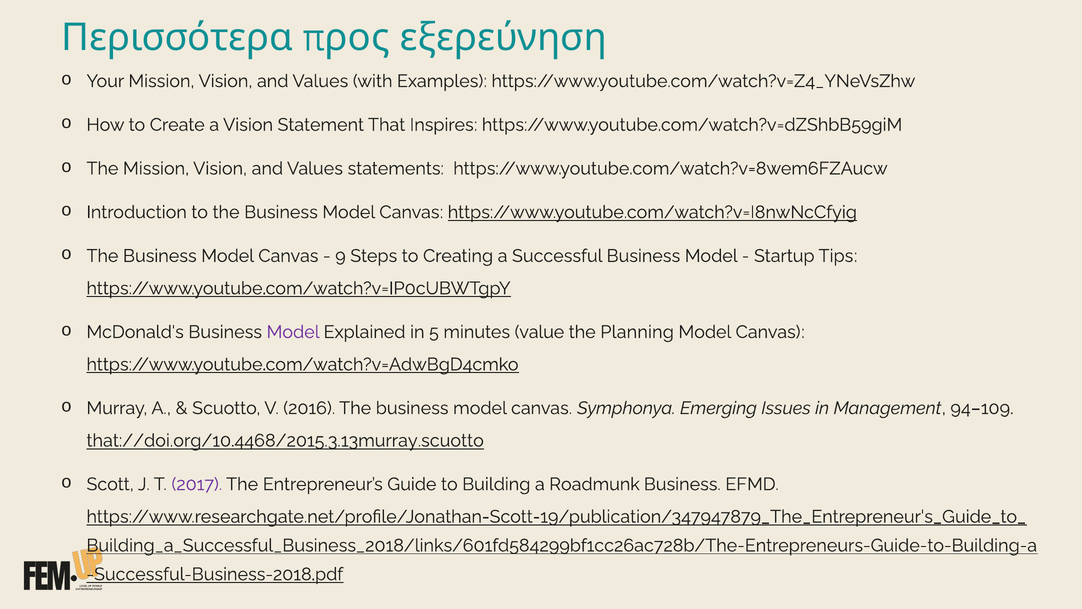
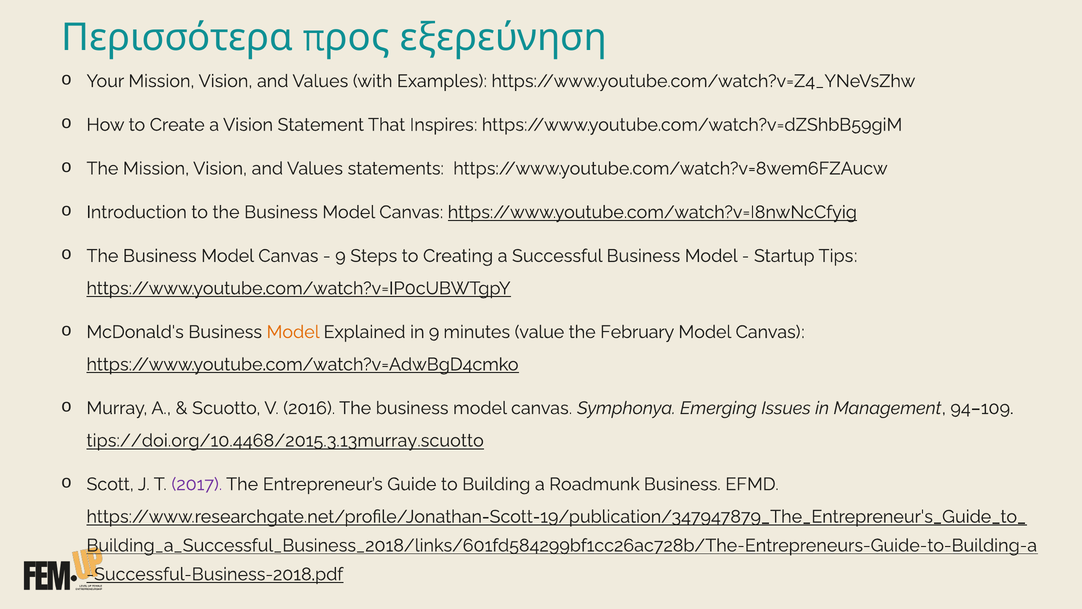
Model colour: purple -> orange (293, 332)
in 5: 5 -> 9 (434, 332)
Planning: Planning -> February (637, 332)
that://doi.org/10.4468/2015.3.13murray.scuotto: that://doi.org/10.4468/2015.3.13murray.scuotto -> tips://doi.org/10.4468/2015.3.13murray.scuotto (285, 440)
